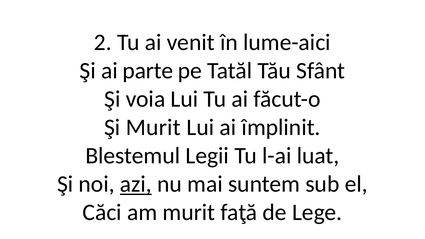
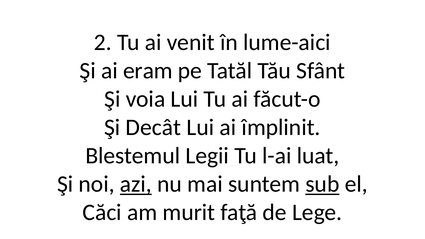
parte: parte -> eram (148, 71)
Şi Murit: Murit -> Decât (153, 128)
sub underline: none -> present (322, 184)
